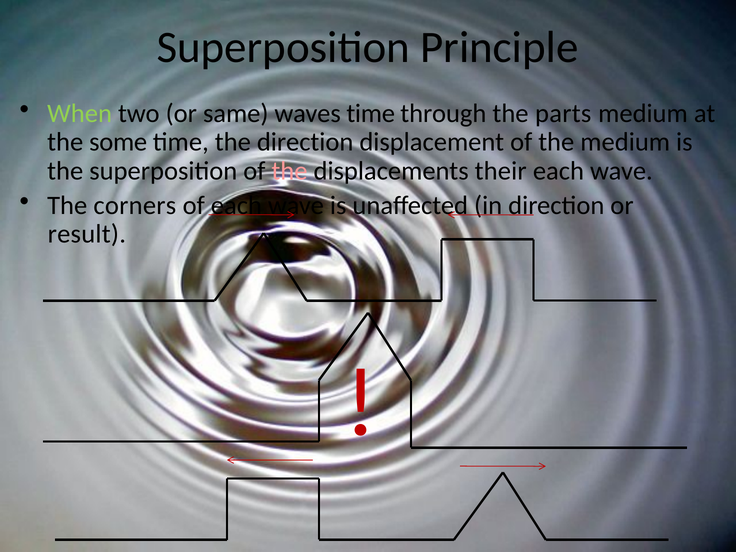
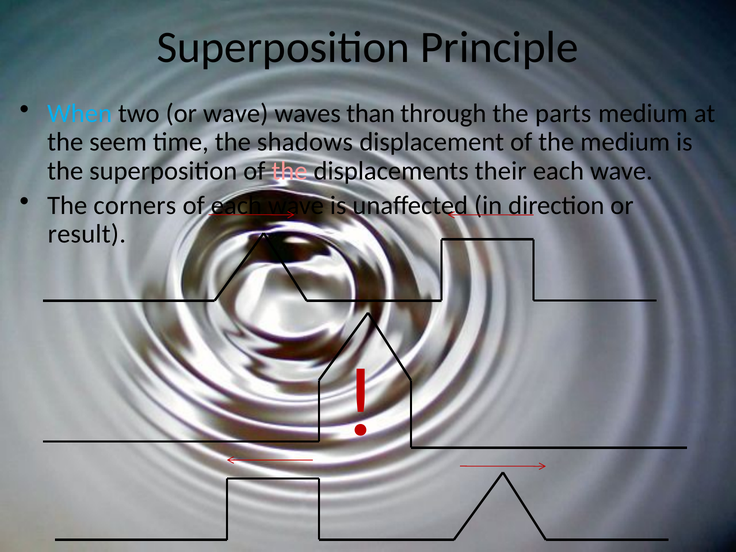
When colour: light green -> light blue (80, 113)
or same: same -> wave (236, 113)
waves time: time -> than (371, 113)
some: some -> seem (118, 142)
the direction: direction -> shadows (305, 142)
